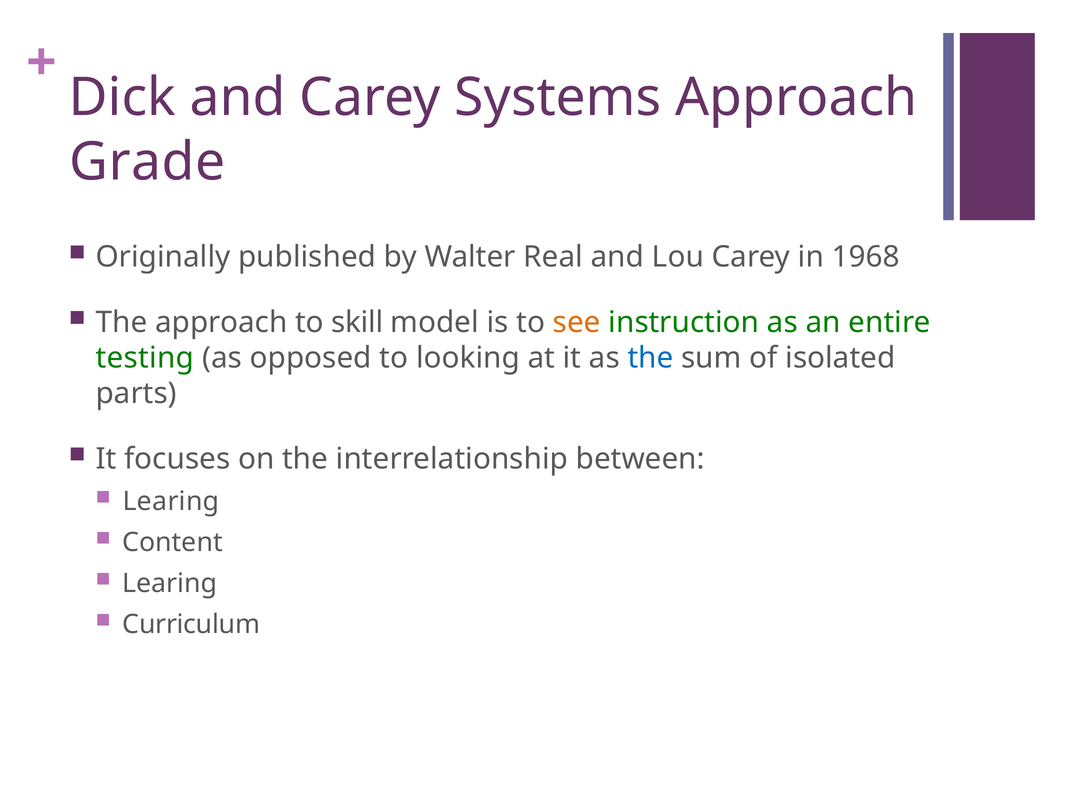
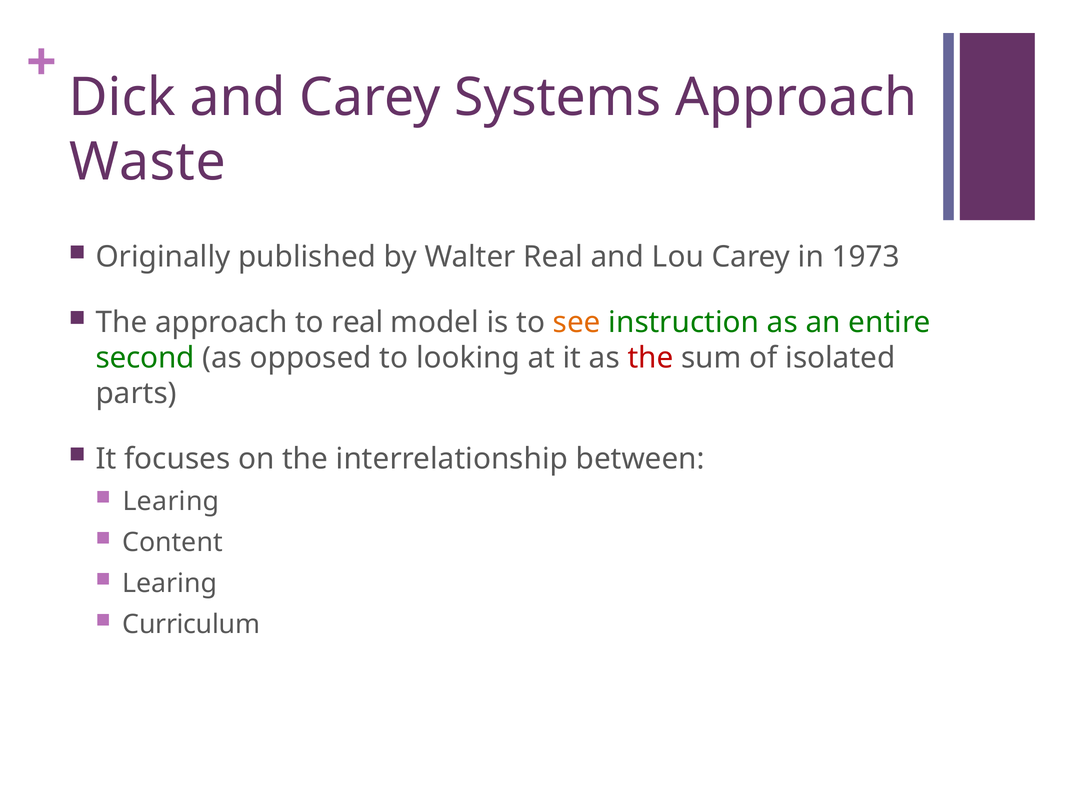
Grade: Grade -> Waste (147, 162)
1968: 1968 -> 1973 (866, 257)
to skill: skill -> real (357, 322)
testing: testing -> second (145, 358)
the colour: blue -> red (651, 358)
